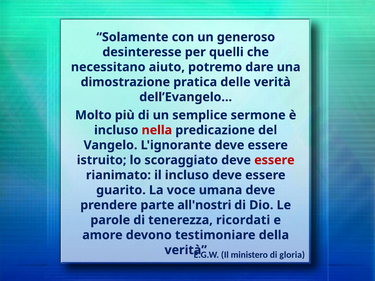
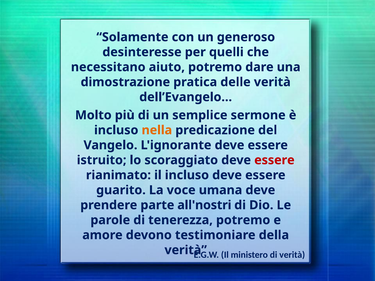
nella colour: red -> orange (157, 130)
tenerezza ricordati: ricordati -> potremo (243, 220)
di gloria: gloria -> verità (292, 255)
